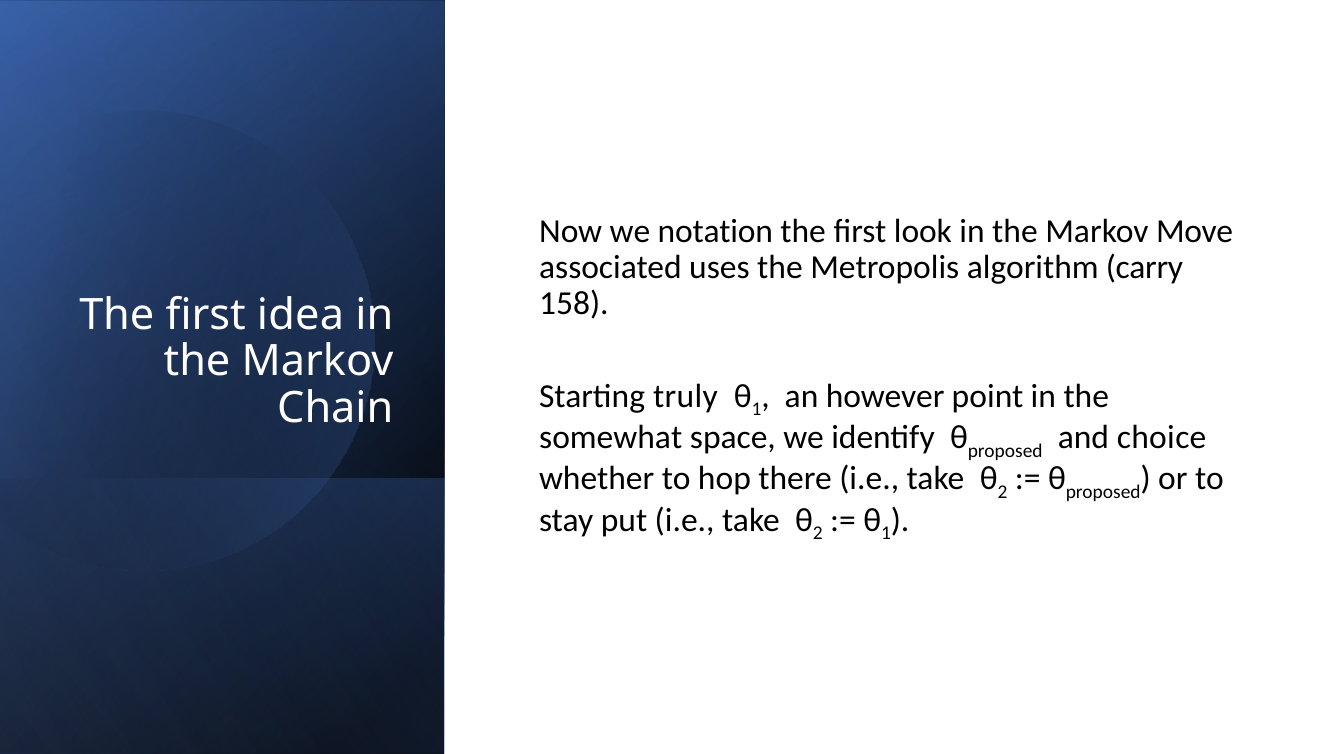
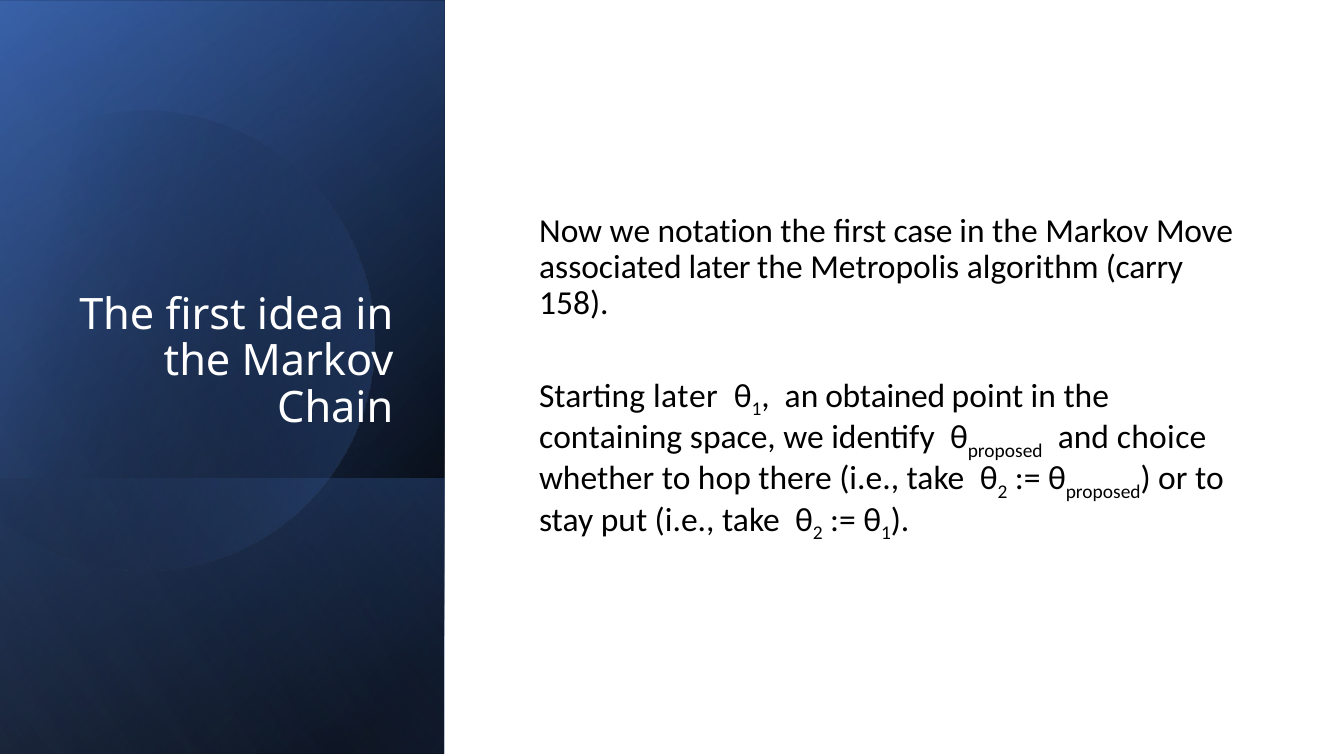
look: look -> case (923, 231)
associated uses: uses -> later (720, 267)
Starting truly: truly -> later (685, 397)
however: however -> obtained (885, 397)
somewhat: somewhat -> containing (611, 438)
